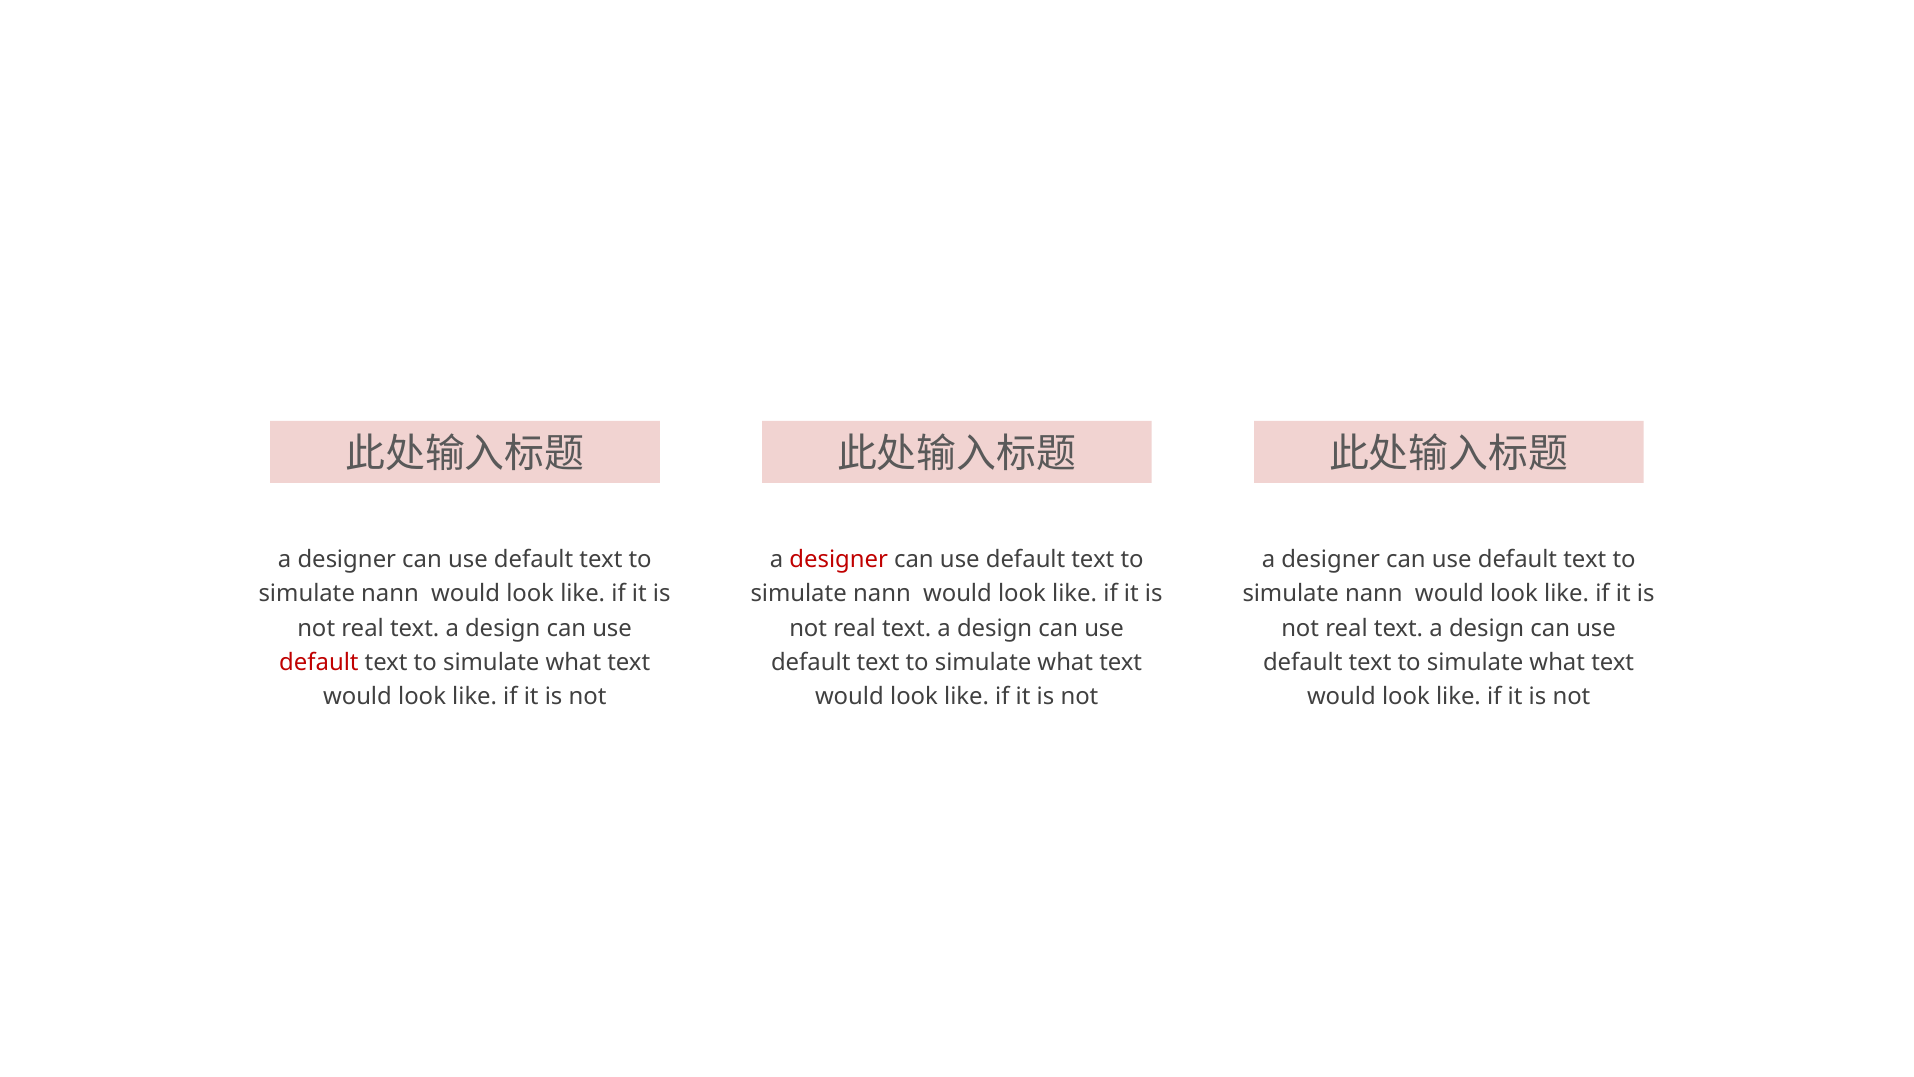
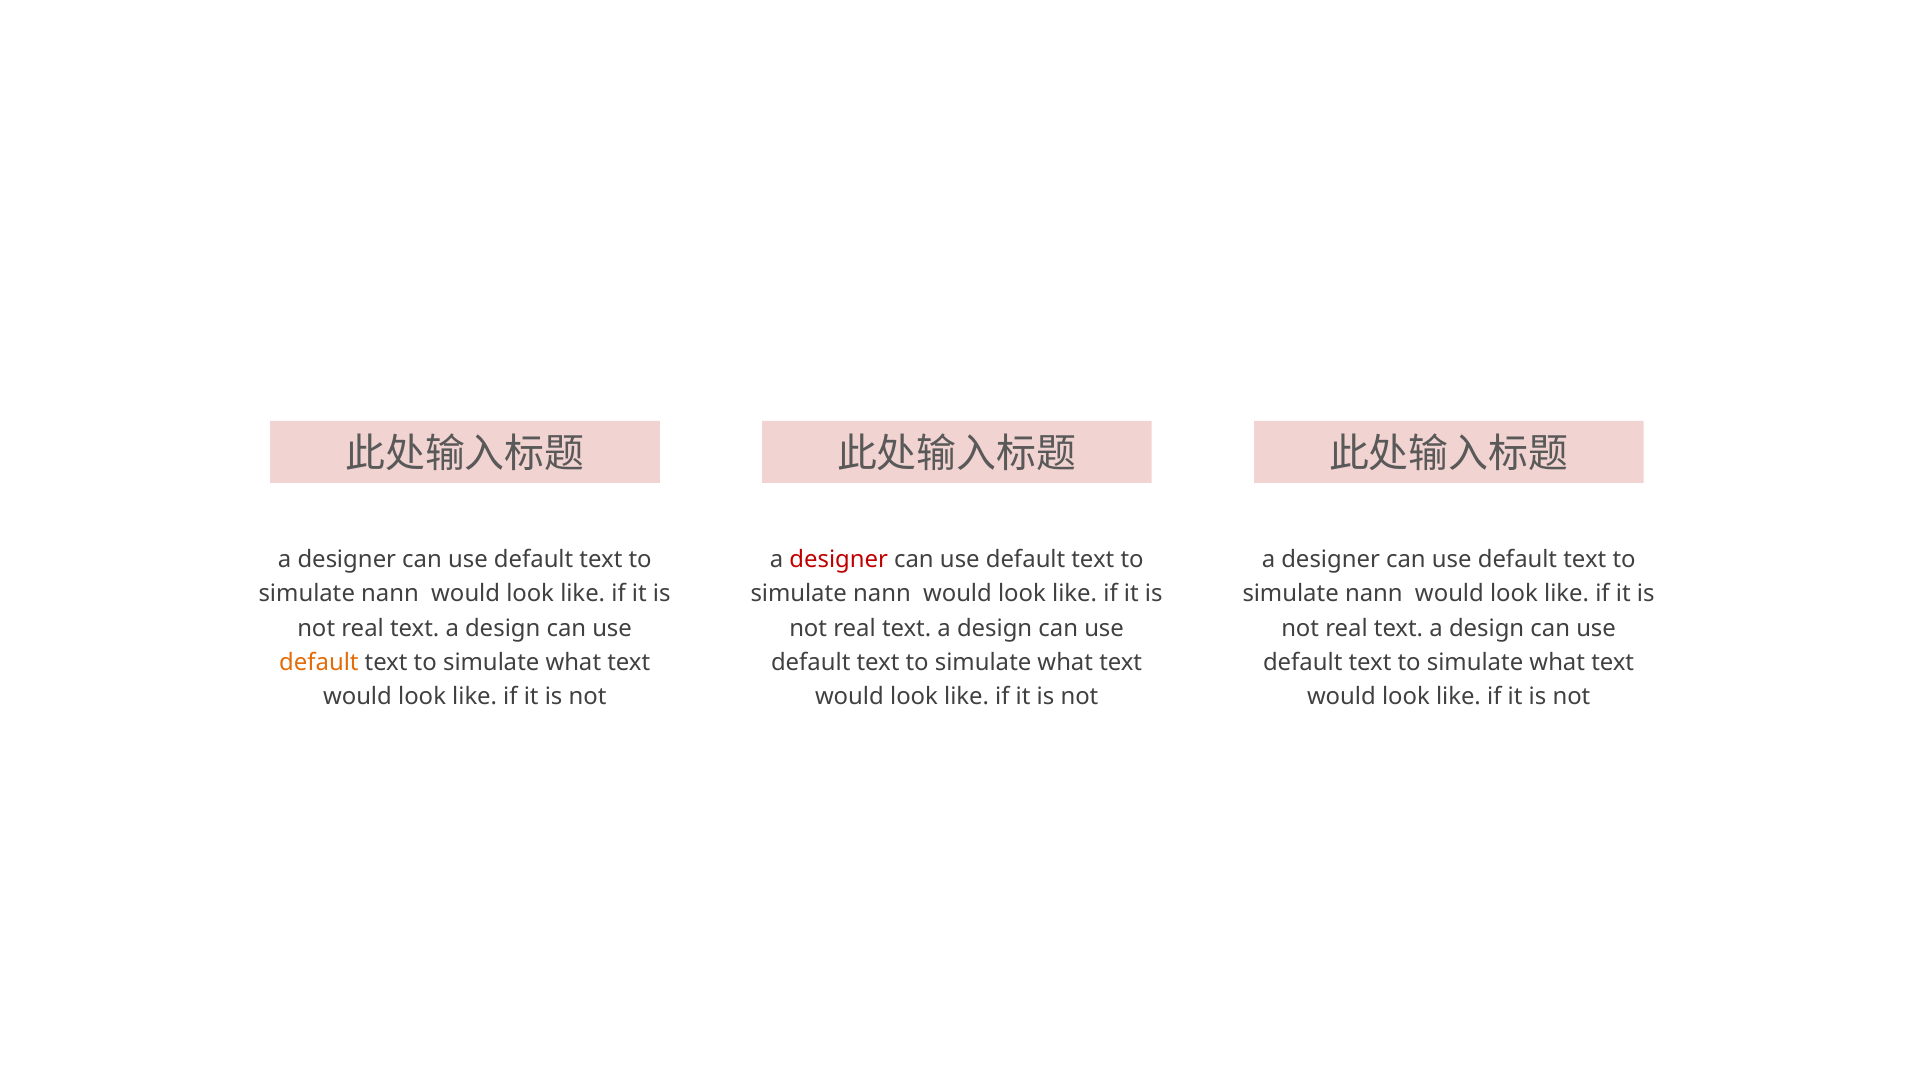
default colour: red -> orange (319, 662)
